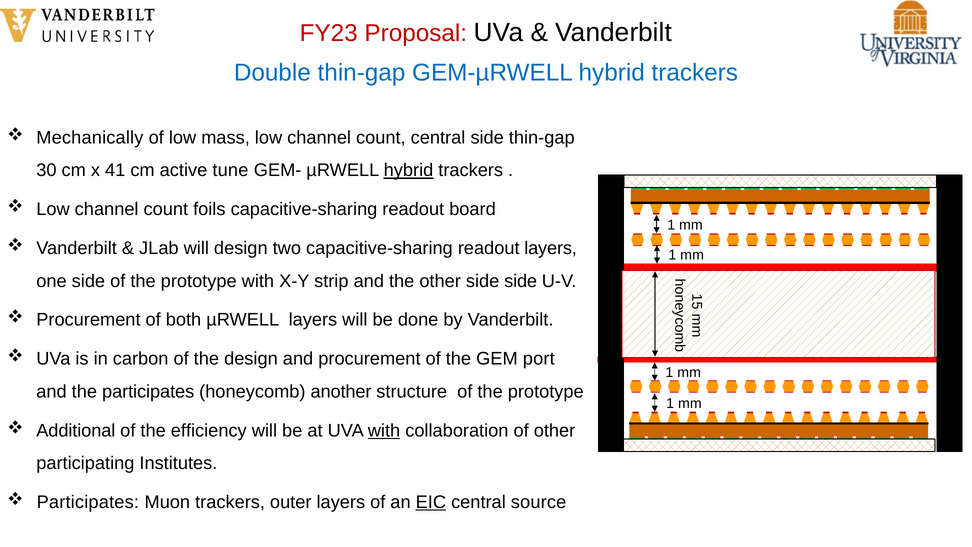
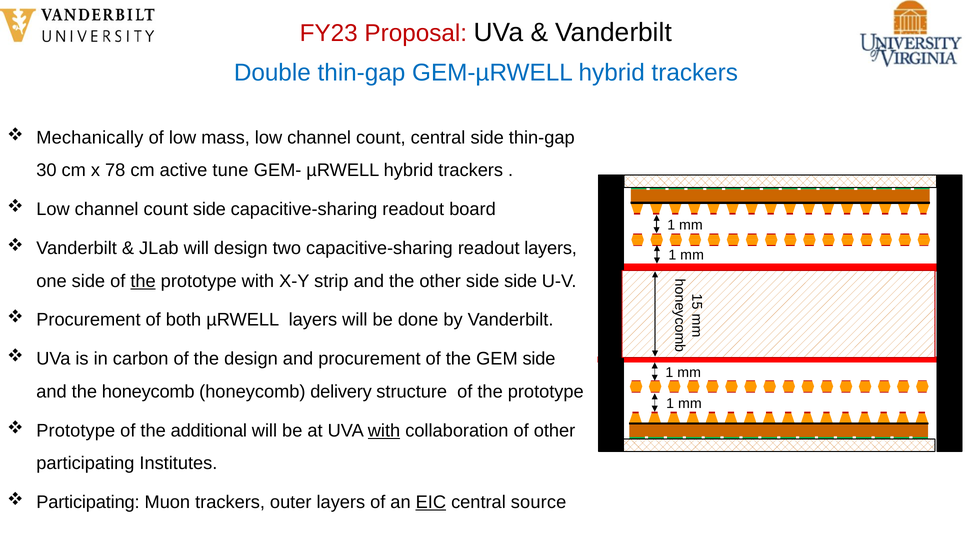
41: 41 -> 78 (115, 170)
hybrid underline: present -> none (409, 170)
count foils: foils -> side (209, 209)
the underline: none -> present (143, 281)
GEM port: port -> side (539, 359)
the participates: participates -> honeycomb (148, 391)
another: another -> delivery (341, 391)
Additional: Additional -> Prototype (76, 430)
efficiency: efficiency -> additional (209, 430)
Participates: Participates -> Participating (88, 502)
